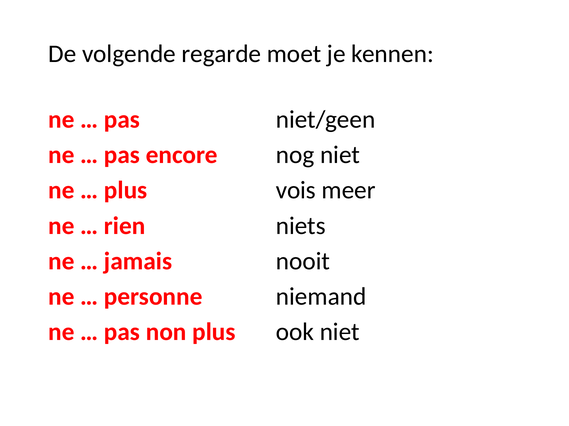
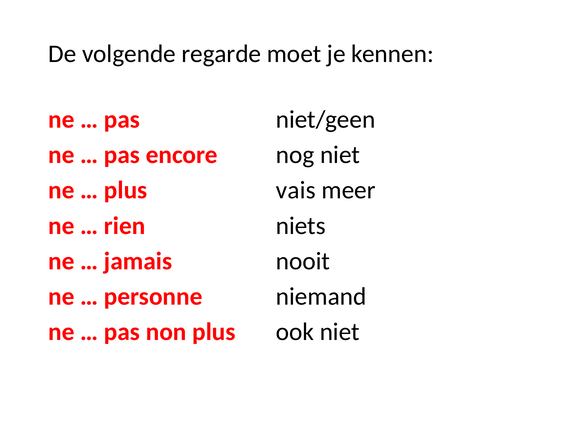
vois: vois -> vais (296, 191)
